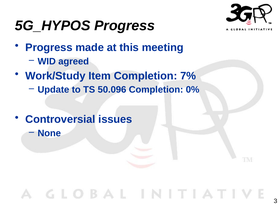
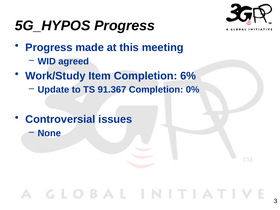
7%: 7% -> 6% (188, 76)
50.096: 50.096 -> 91.367 (112, 90)
